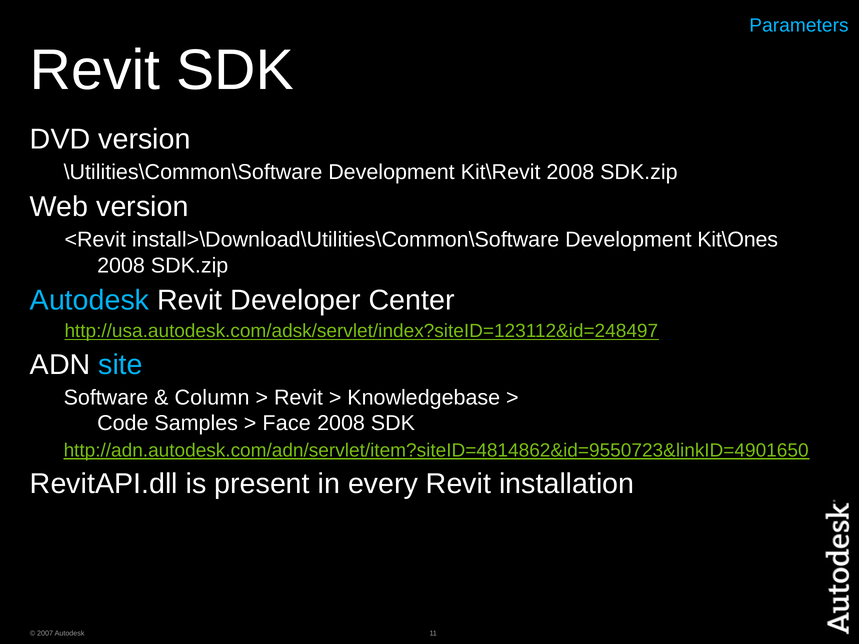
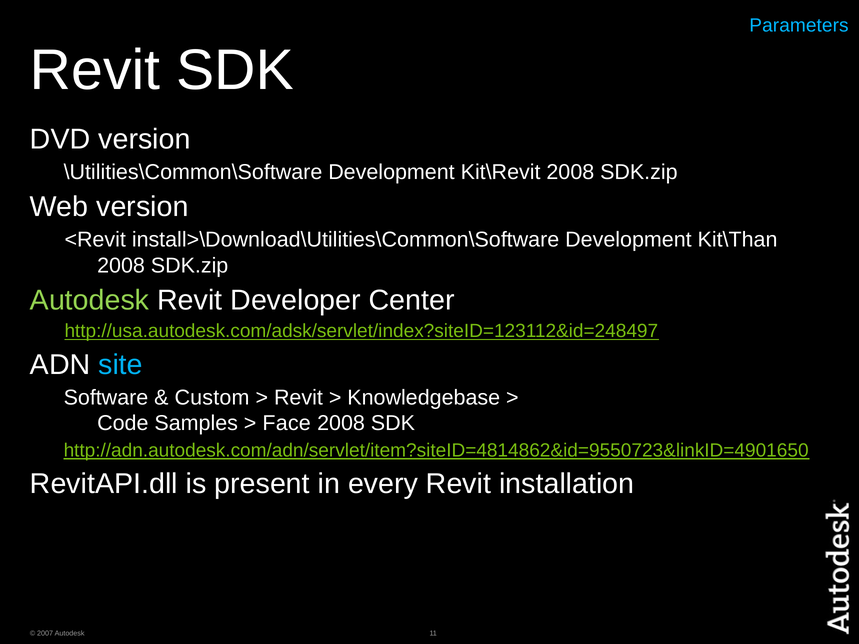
Kit\Ones: Kit\Ones -> Kit\Than (738, 240)
Autodesk colour: light blue -> light green (90, 300)
Column: Column -> Custom (212, 398)
